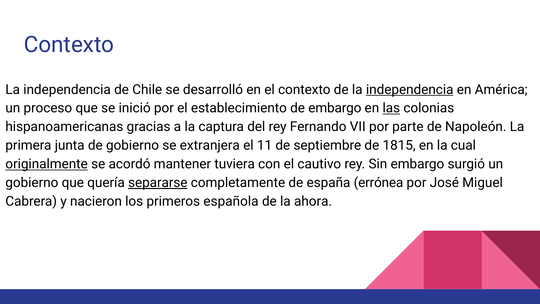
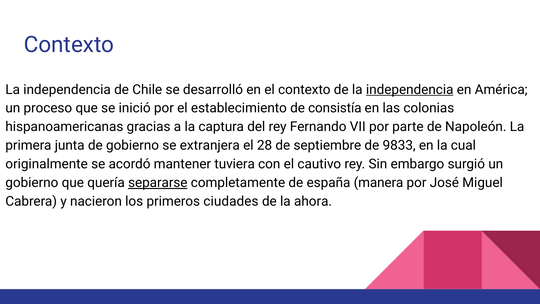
de embargo: embargo -> consistía (335, 108)
las underline: present -> none (391, 108)
11: 11 -> 28 (265, 145)
1815: 1815 -> 9833 (399, 145)
originalmente underline: present -> none (47, 164)
errónea: errónea -> manera (379, 183)
española: española -> ciudades (231, 201)
